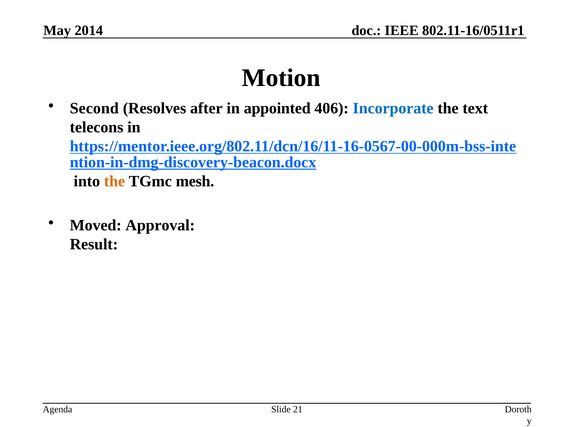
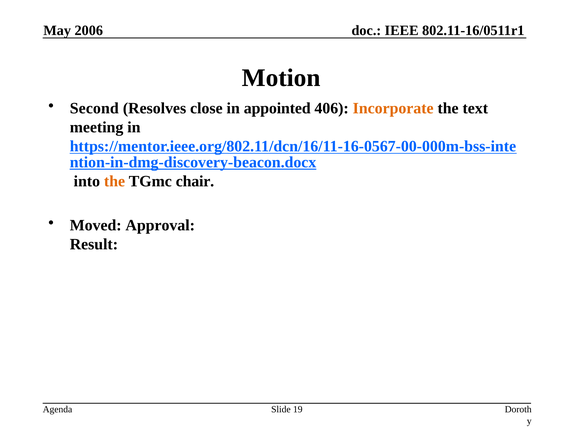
2014: 2014 -> 2006 (89, 30)
after: after -> close (206, 108)
Incorporate colour: blue -> orange (393, 108)
telecons: telecons -> meeting (97, 127)
mesh: mesh -> chair (195, 181)
21: 21 -> 19 (298, 409)
